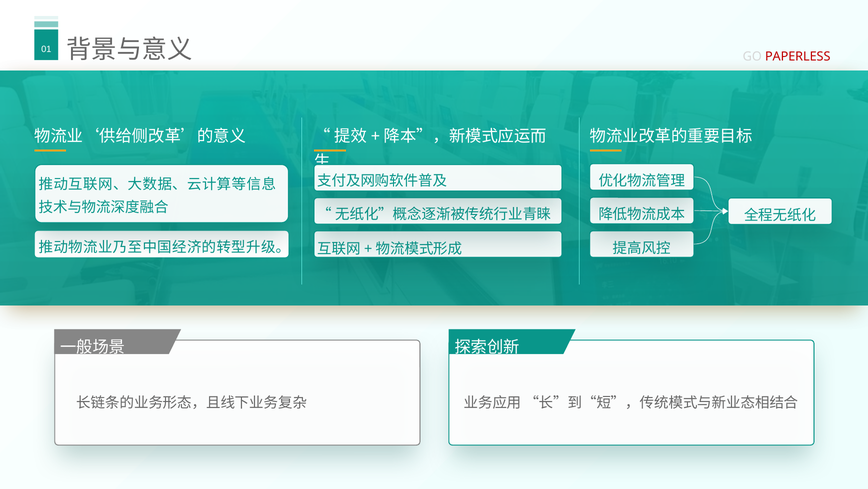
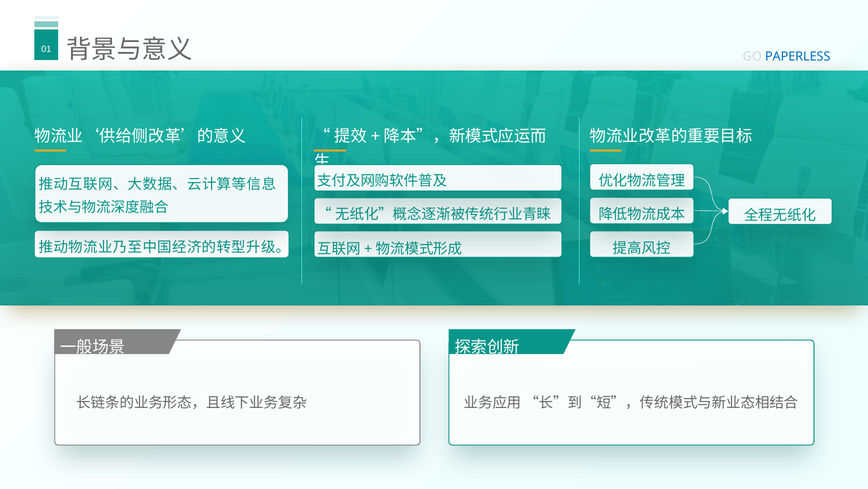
PAPERLESS colour: red -> blue (798, 57)
